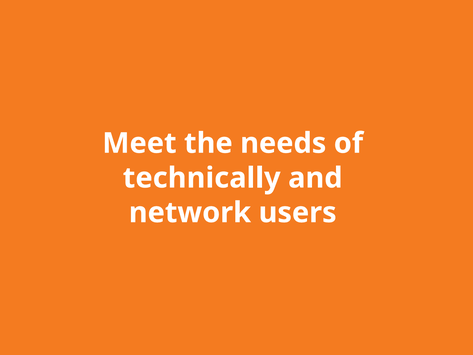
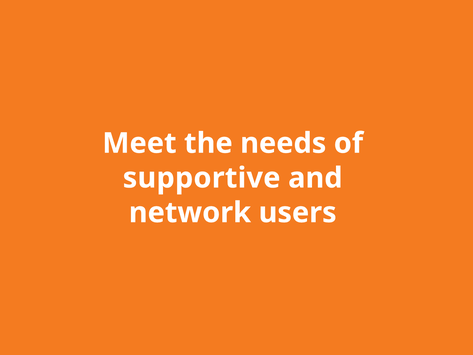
technically: technically -> supportive (202, 178)
